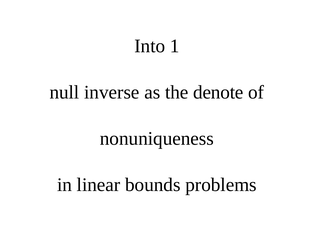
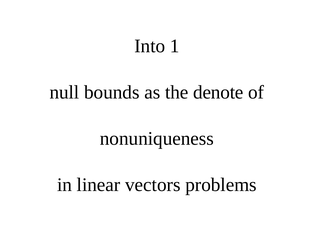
inverse: inverse -> bounds (112, 92)
bounds: bounds -> vectors (153, 184)
